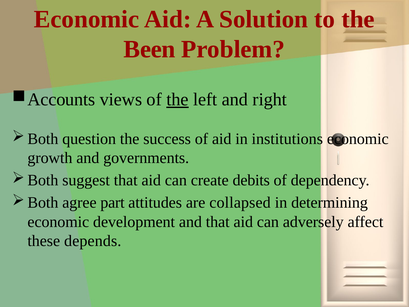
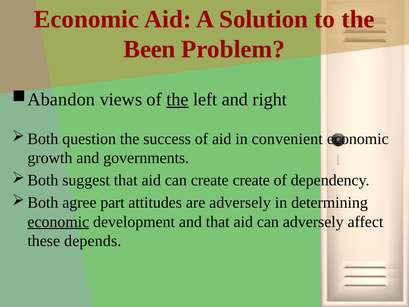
Accounts: Accounts -> Abandon (61, 99)
institutions: institutions -> convenient (287, 139)
create debits: debits -> create (251, 180)
are collapsed: collapsed -> adversely (240, 203)
economic underline: none -> present (58, 222)
